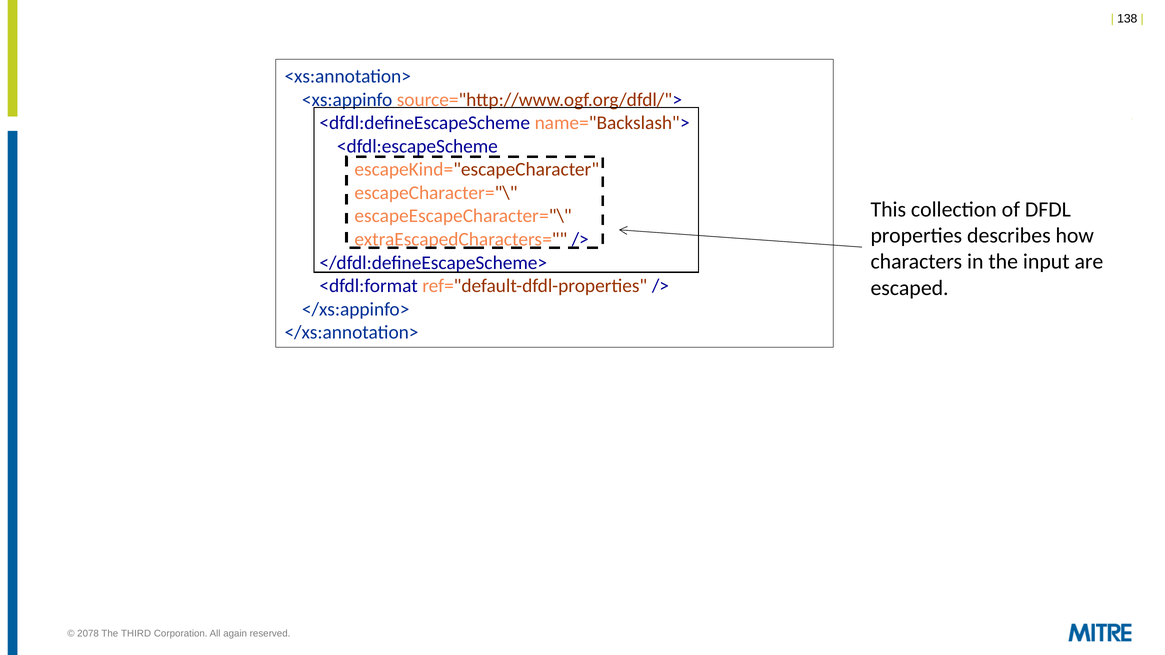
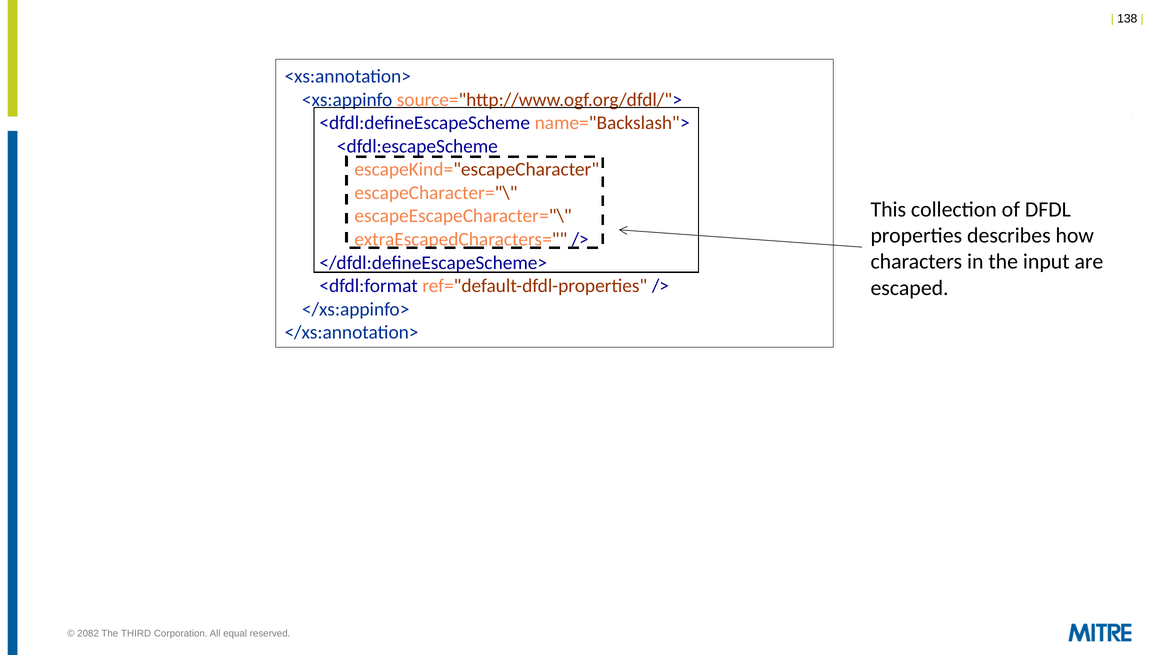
2078: 2078 -> 2082 (88, 634)
again: again -> equal (235, 634)
